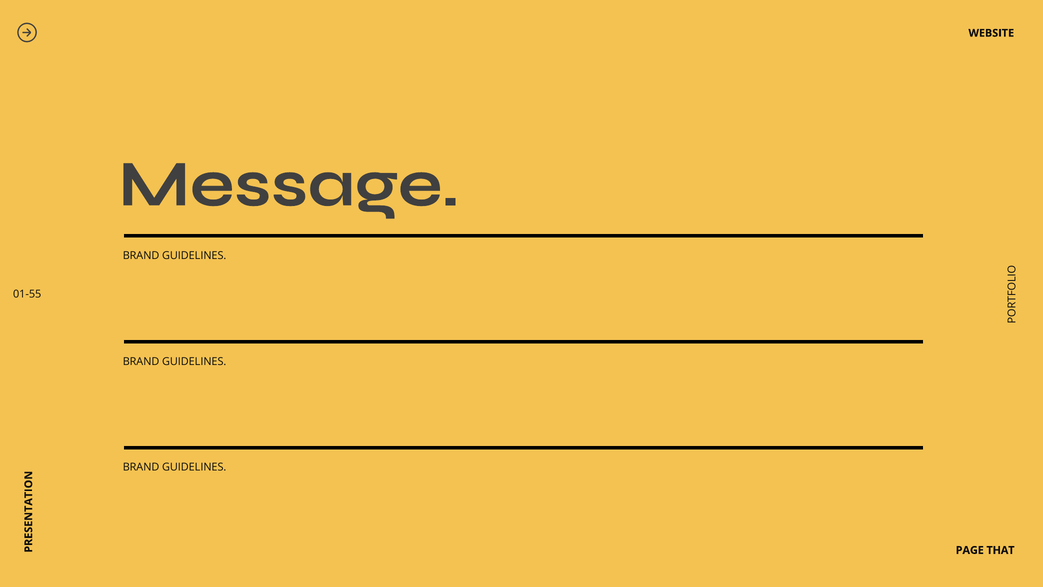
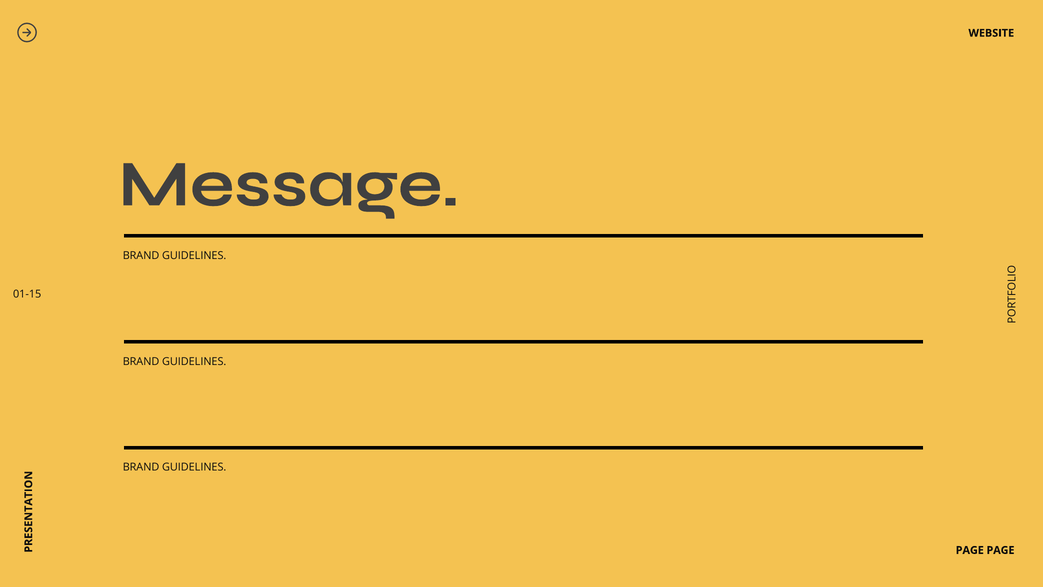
01-55: 01-55 -> 01-15 (27, 294)
PAGE THAT: THAT -> PAGE (1000, 550)
